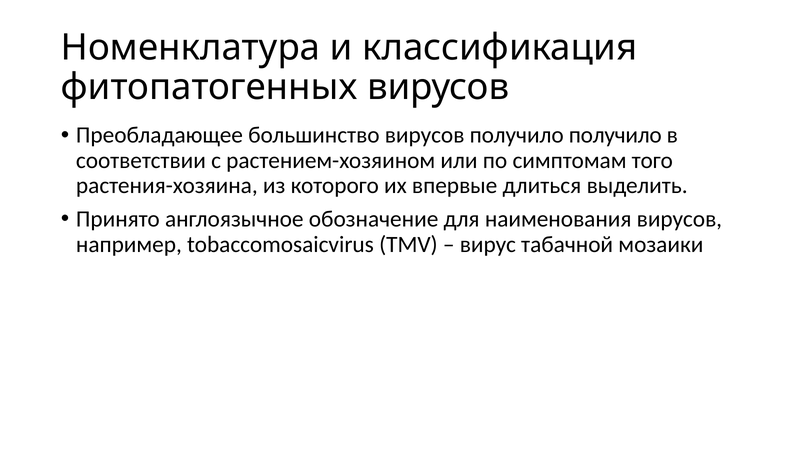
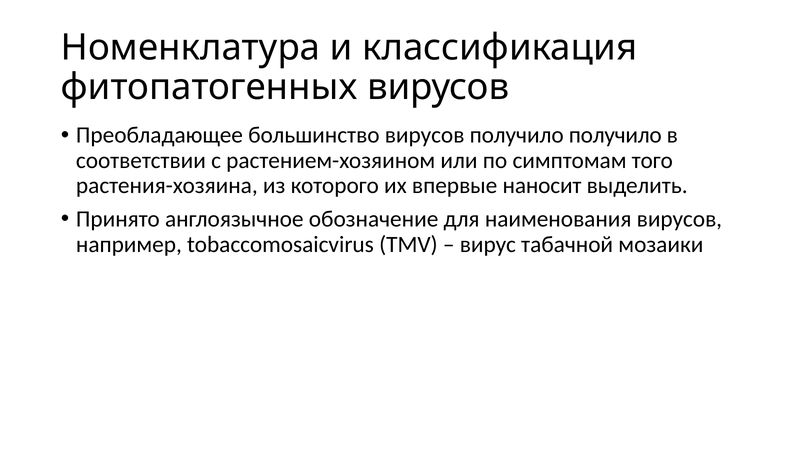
длиться: длиться -> наносит (542, 186)
